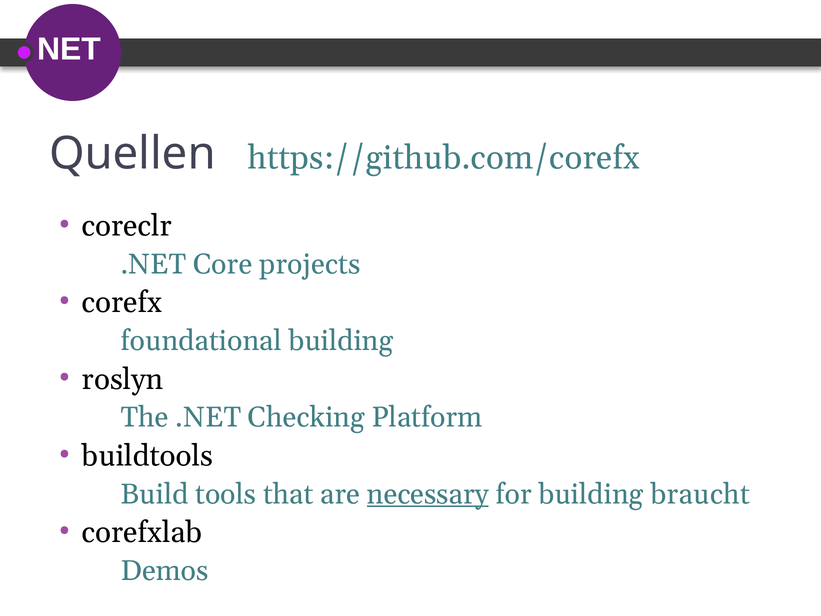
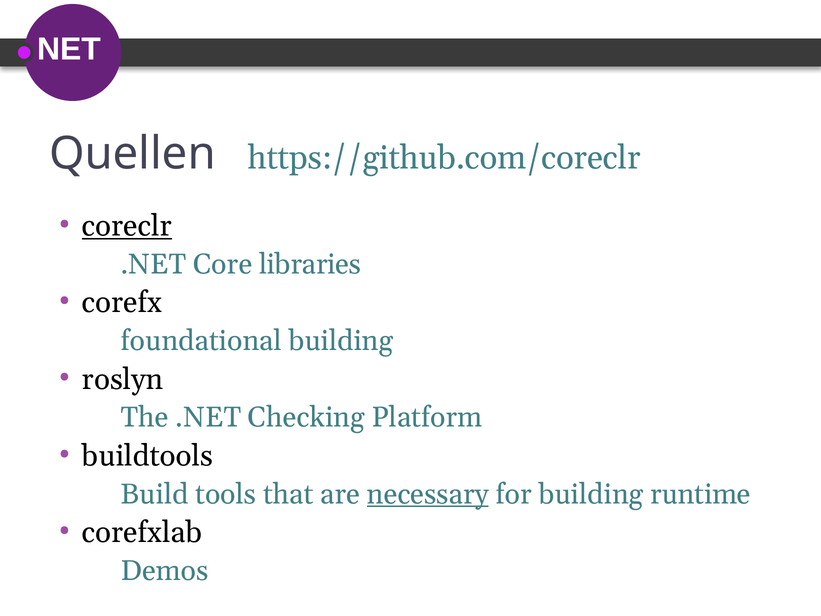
https://github.com/corefx: https://github.com/corefx -> https://github.com/coreclr (444, 158)
coreclr underline: none -> present (127, 226)
projects: projects -> libraries (310, 264)
braucht: braucht -> runtime (700, 494)
